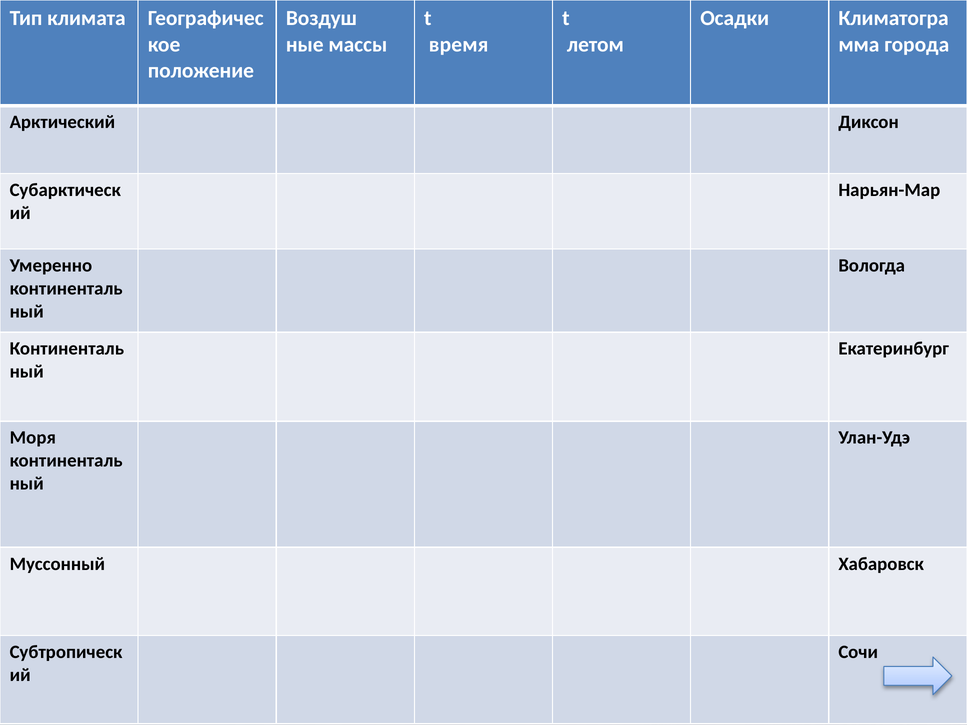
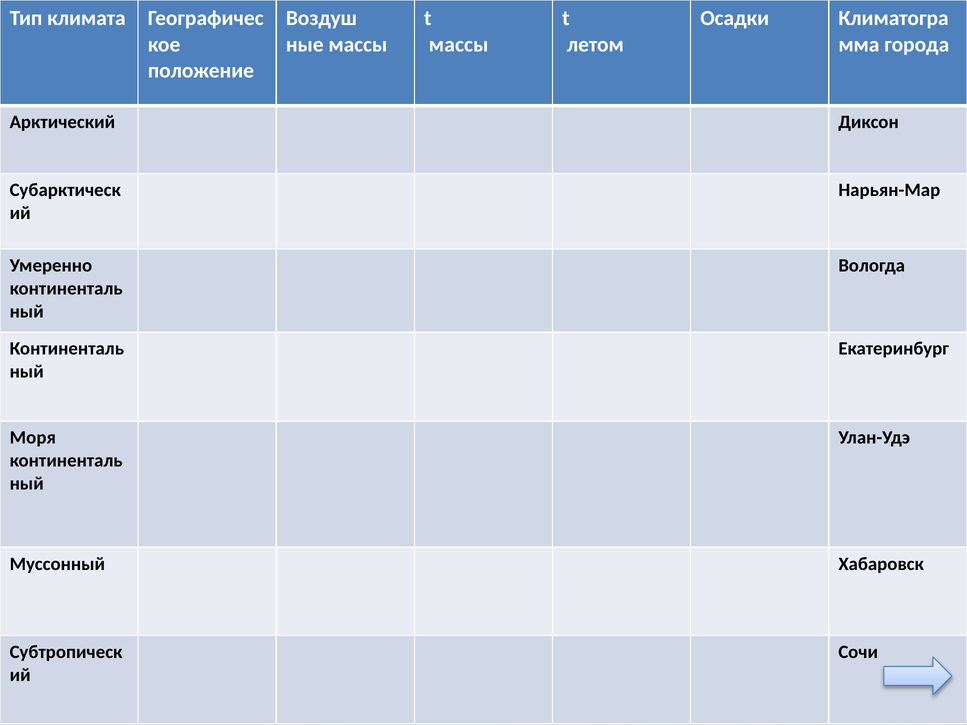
время: время -> массы (459, 44)
